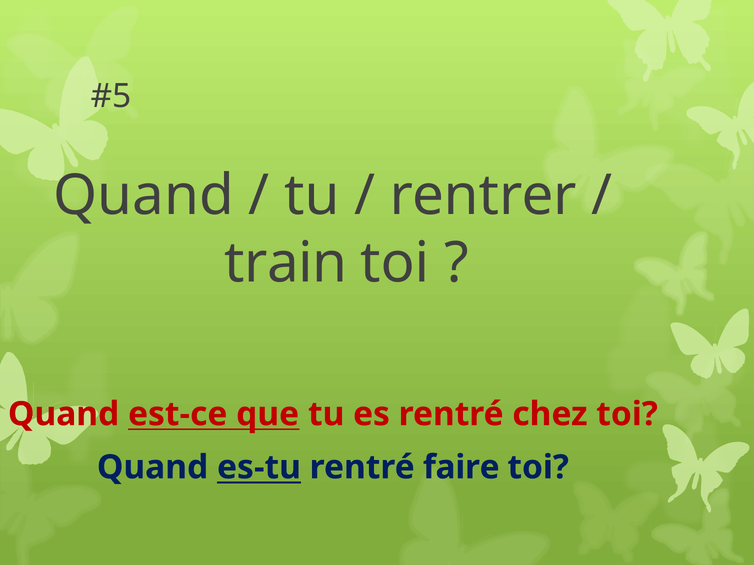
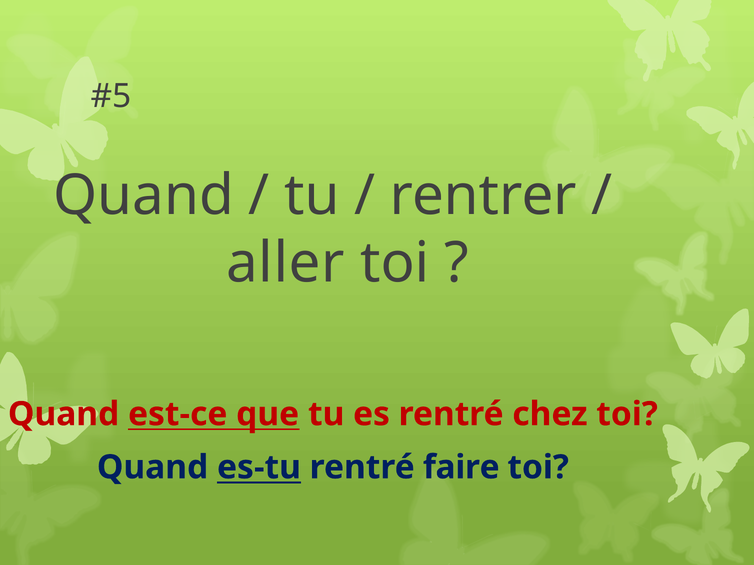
train: train -> aller (285, 264)
